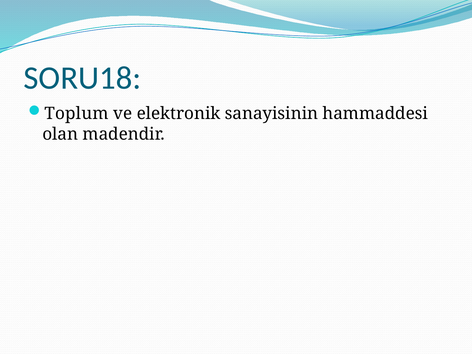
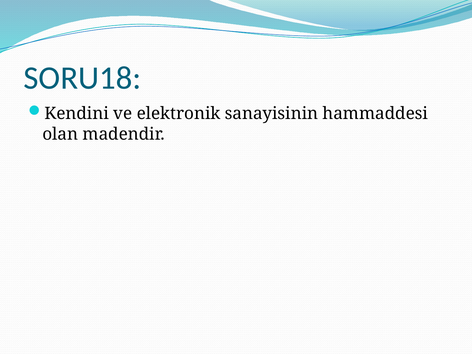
Toplum: Toplum -> Kendini (77, 114)
